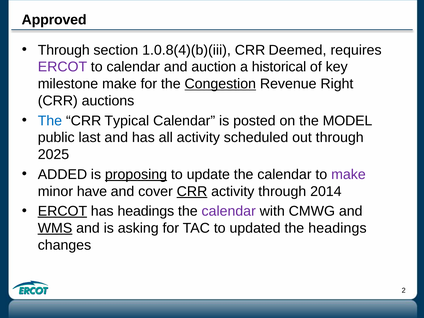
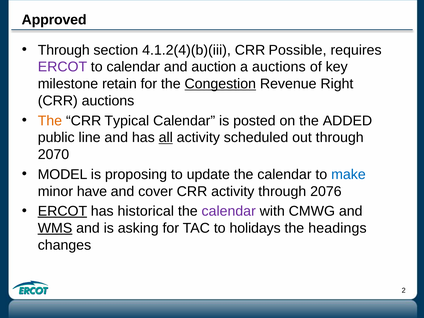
1.0.8(4)(b)(iii: 1.0.8(4)(b)(iii -> 4.1.2(4)(b)(iii (187, 50)
Deemed: Deemed -> Possible (298, 50)
a historical: historical -> auctions (279, 67)
milestone make: make -> retain (119, 84)
The colour: blue -> orange (50, 121)
MODEL: MODEL -> ADDED (347, 121)
last: last -> line (90, 138)
all underline: none -> present (166, 138)
2025: 2025 -> 2070 (53, 155)
ADDED: ADDED -> MODEL (63, 174)
proposing underline: present -> none (136, 174)
make colour: purple -> blue (348, 174)
CRR underline: present -> none (192, 191)
2014: 2014 -> 2076 (326, 191)
has headings: headings -> historical (146, 211)
updated: updated -> holidays (255, 228)
